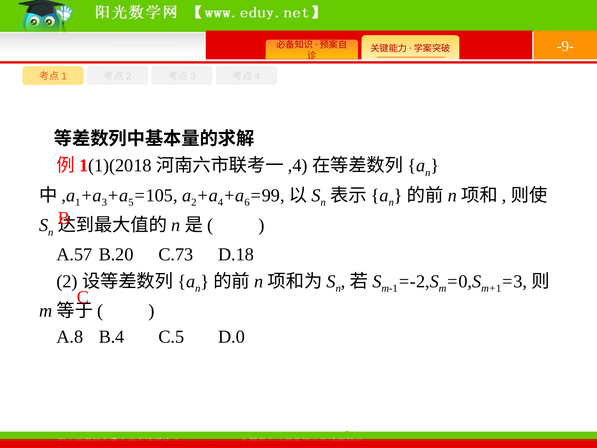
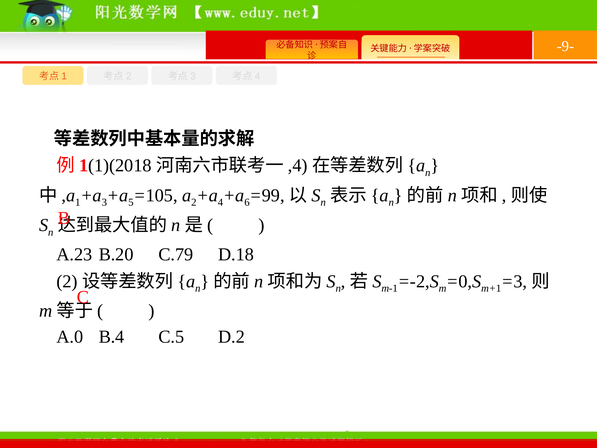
A.57: A.57 -> A.23 (74, 254)
C.73: C.73 -> C.79 (176, 254)
A.8: A.8 -> A.0 (70, 337)
D.0: D.0 -> D.2 (231, 337)
